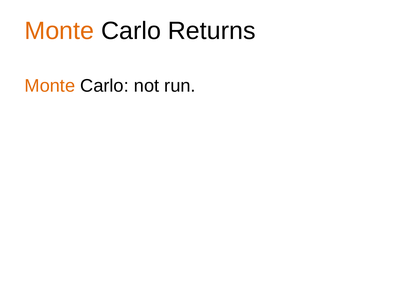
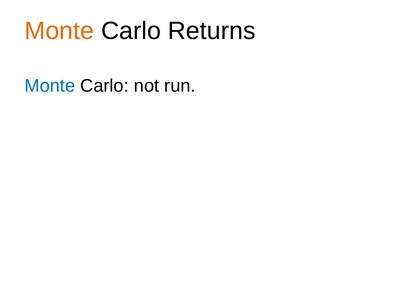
Monte colour: orange -> blue (50, 86)
